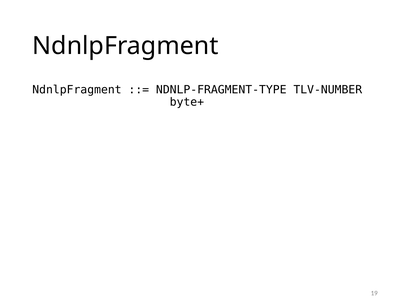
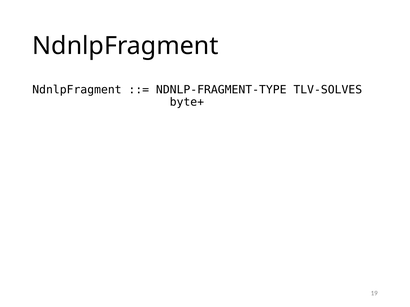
TLV-NUMBER: TLV-NUMBER -> TLV-SOLVES (328, 90)
